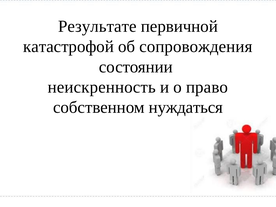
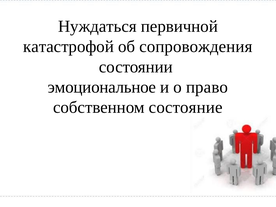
Результате: Результате -> Нуждаться (97, 26)
неискренность: неискренность -> эмоциональное (102, 87)
нуждаться: нуждаться -> состояние (186, 107)
